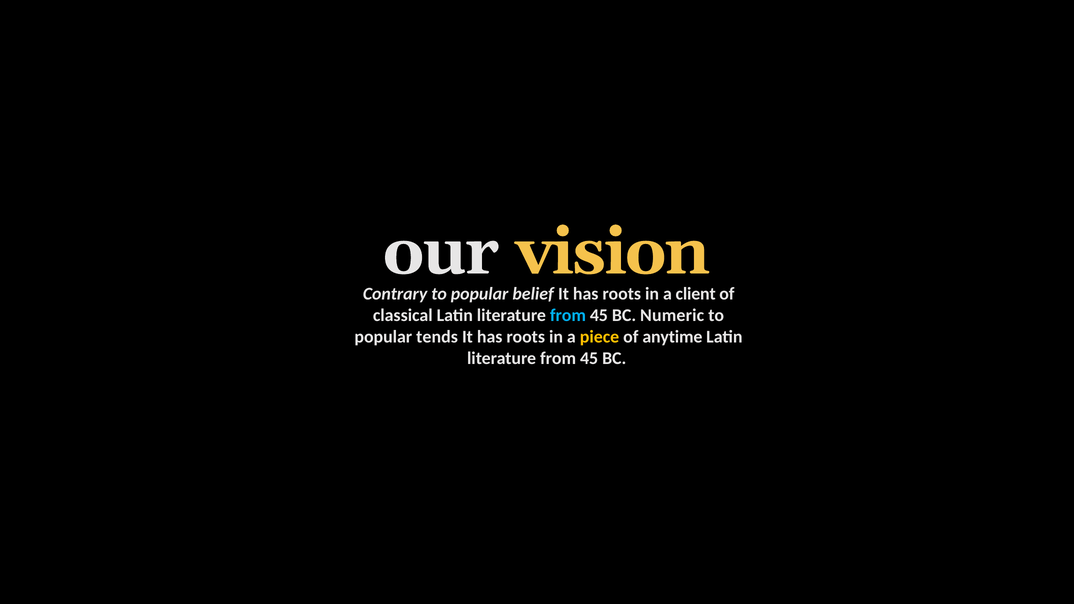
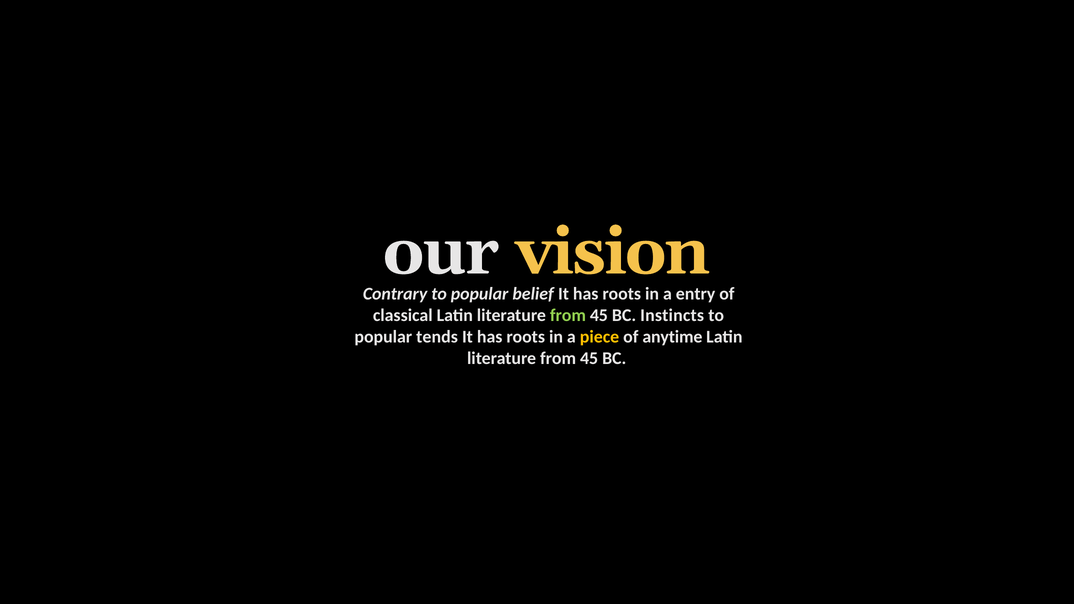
client: client -> entry (696, 294)
from colour: light blue -> light green (568, 316)
Numeric: Numeric -> Instincts (672, 316)
